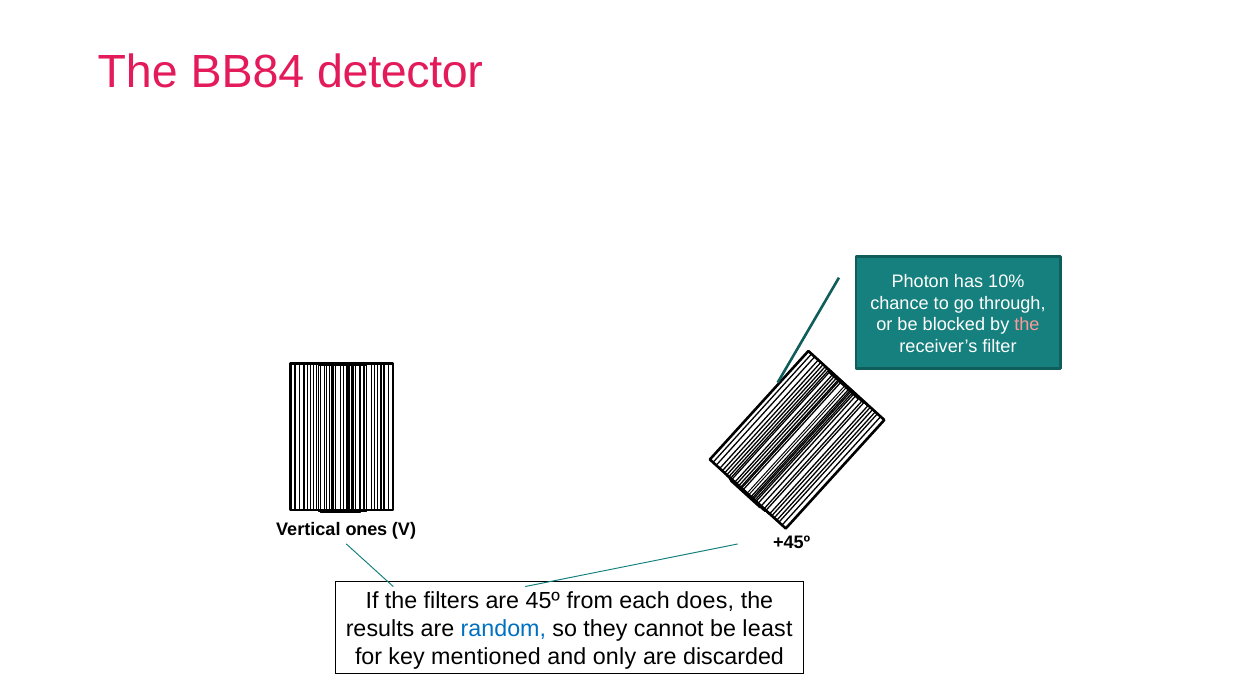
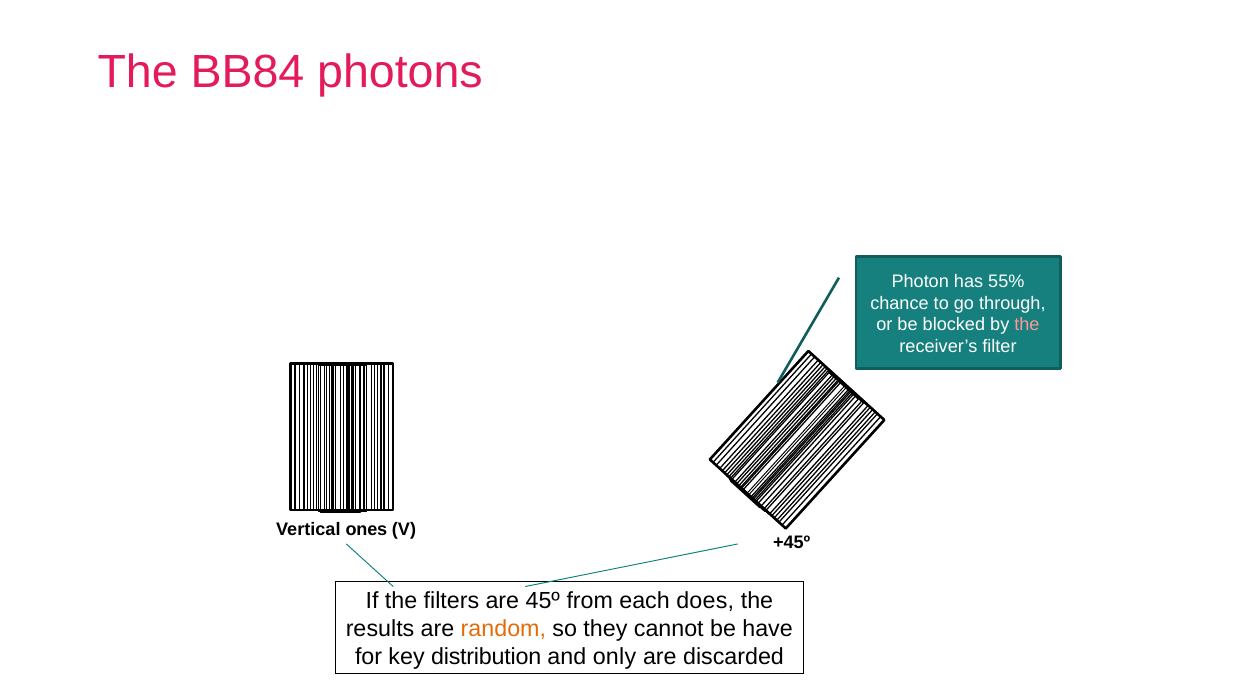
detector: detector -> photons (400, 72)
10%: 10% -> 55% (1006, 281)
random colour: blue -> orange (503, 629)
least: least -> have (768, 629)
mentioned: mentioned -> distribution (486, 657)
